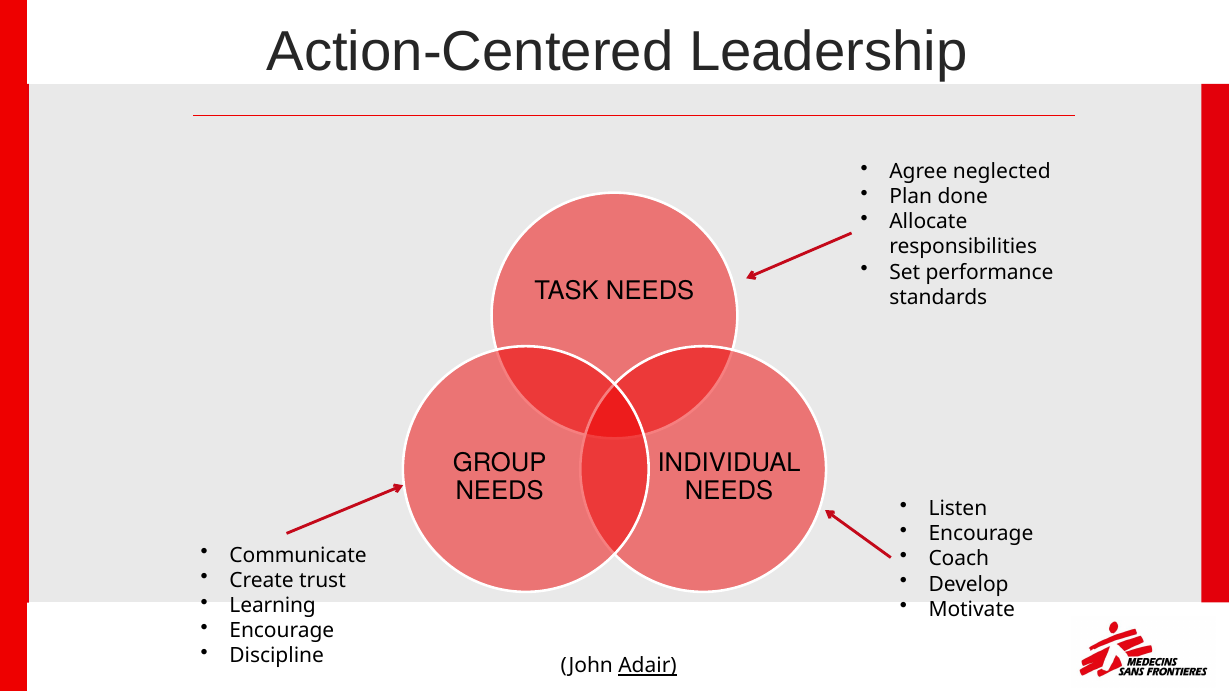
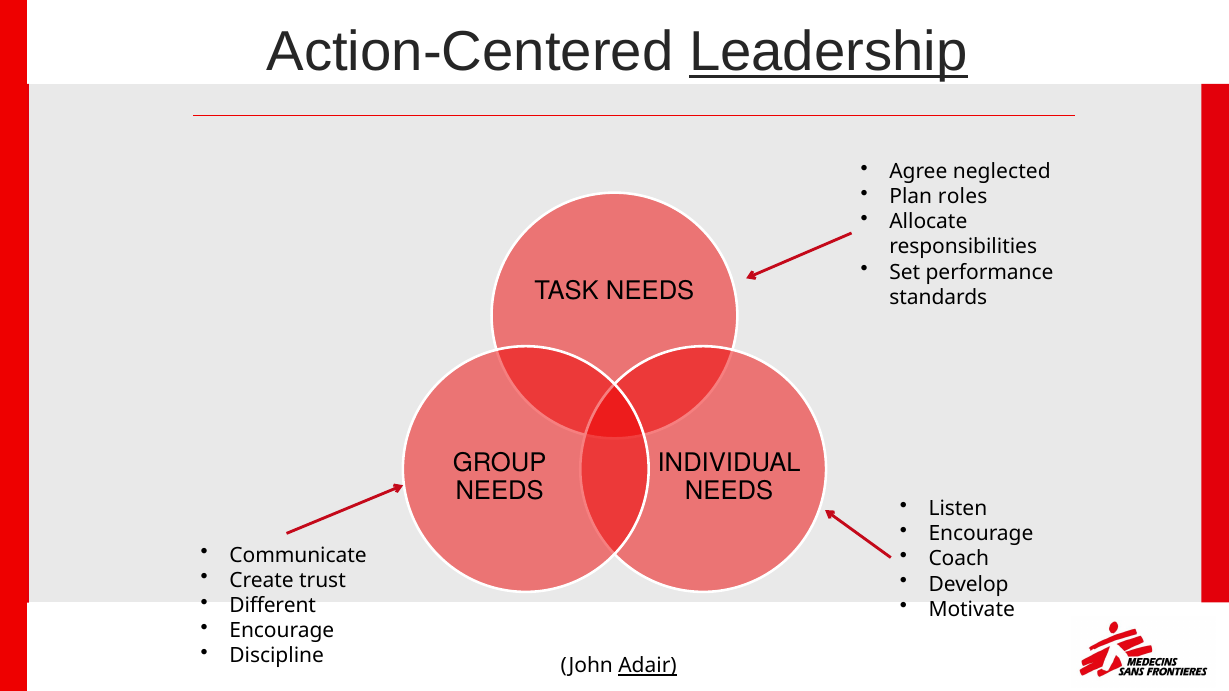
Leadership underline: none -> present (828, 52)
done: done -> roles (963, 197)
Learning: Learning -> Different (273, 606)
